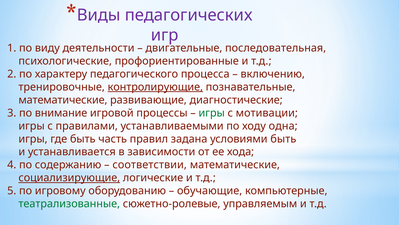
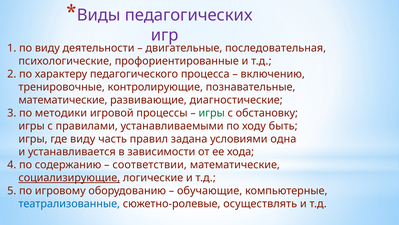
контролирующие underline: present -> none (155, 87)
внимание: внимание -> методики (61, 113)
мотивации: мотивации -> обстановку (267, 113)
одна: одна -> быть (283, 126)
где быть: быть -> виду (83, 139)
условиями быть: быть -> одна (283, 139)
театрализованные colour: green -> blue (69, 203)
управляемым: управляемым -> осуществлять (260, 203)
